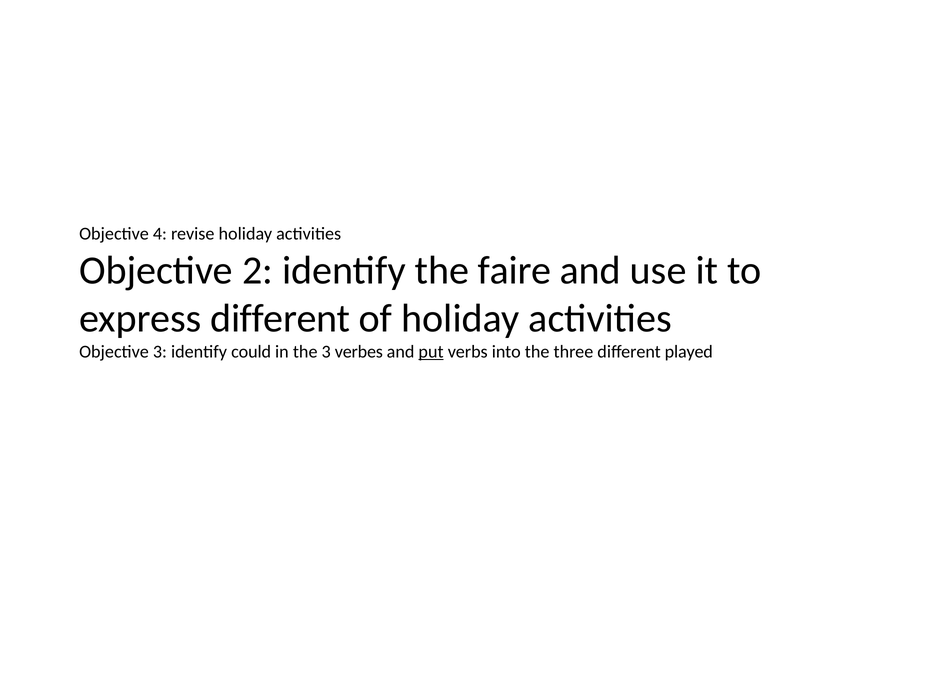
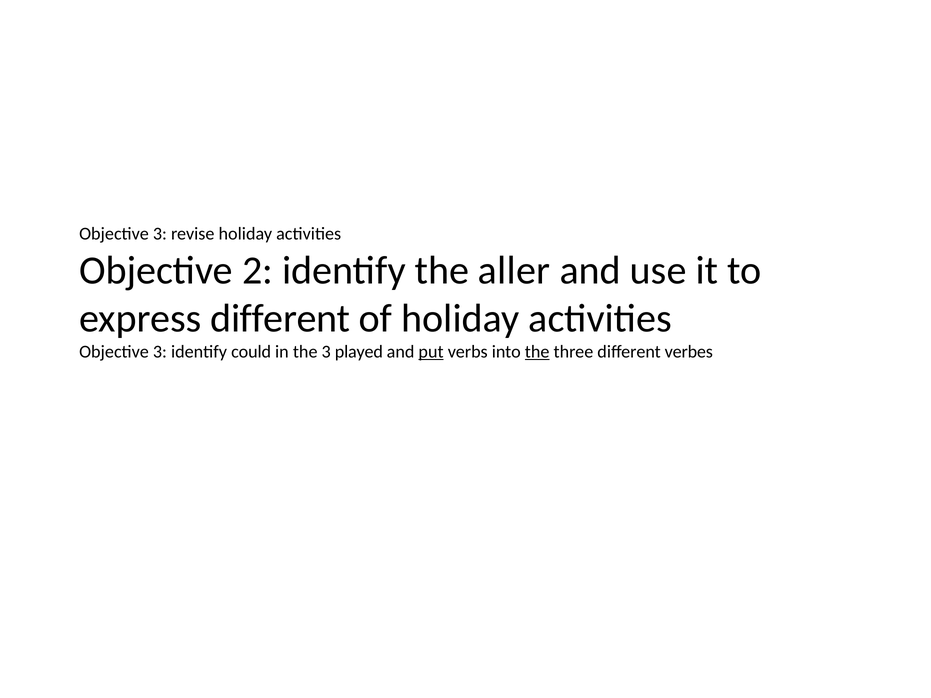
4: 4 -> 3 (160, 234)
faire: faire -> aller (514, 270)
verbes: verbes -> played (359, 352)
the underline: none -> present (537, 352)
played: played -> verbes (689, 352)
